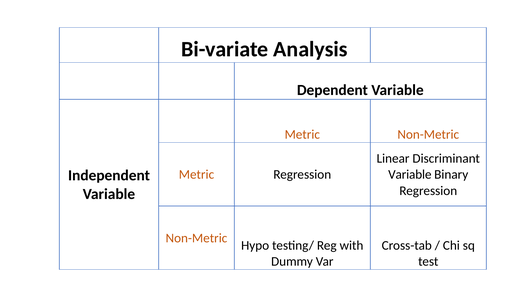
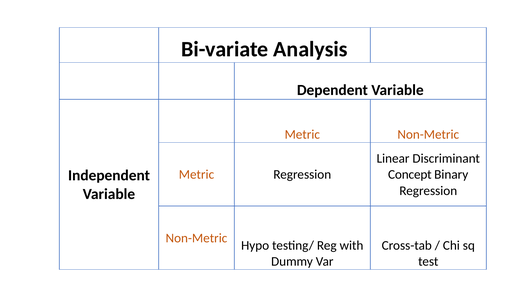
Variable: Variable -> Concept (410, 174)
